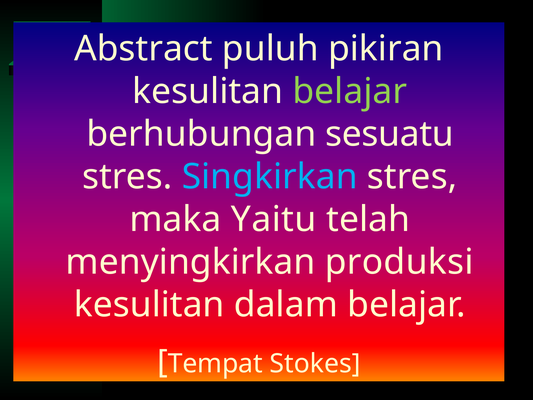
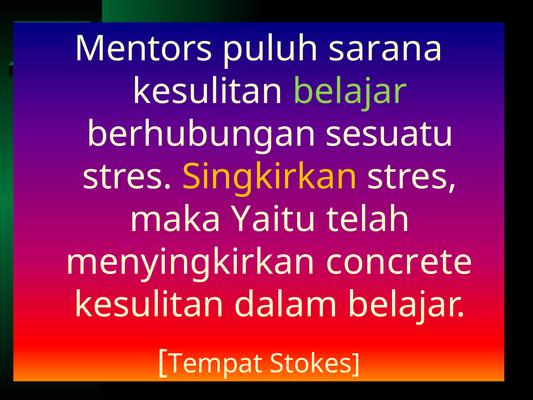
Abstract: Abstract -> Mentors (144, 49)
pikiran: pikiran -> sarana (386, 49)
Singkirkan colour: light blue -> yellow (270, 177)
produksi: produksi -> concrete (399, 262)
